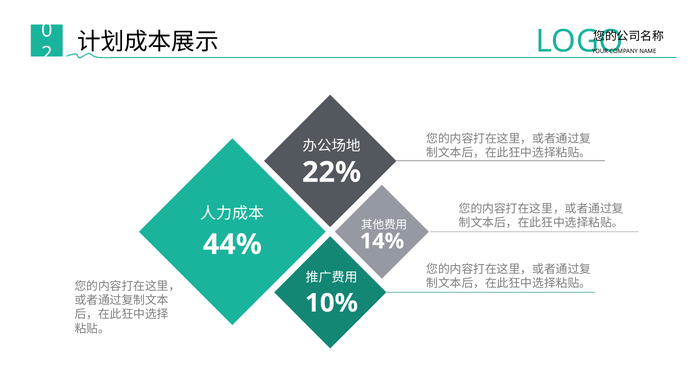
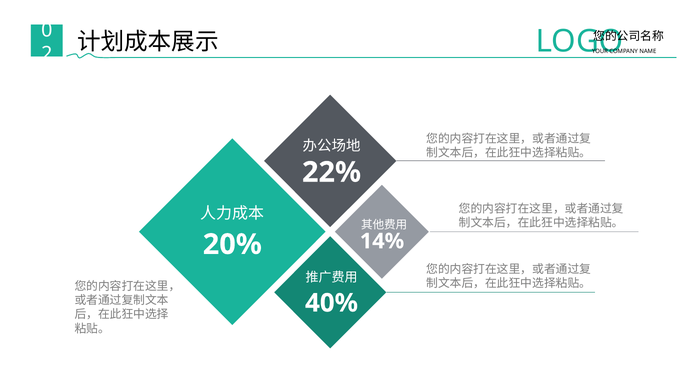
44%: 44% -> 20% (232, 244)
10%: 10% -> 40% (332, 303)
